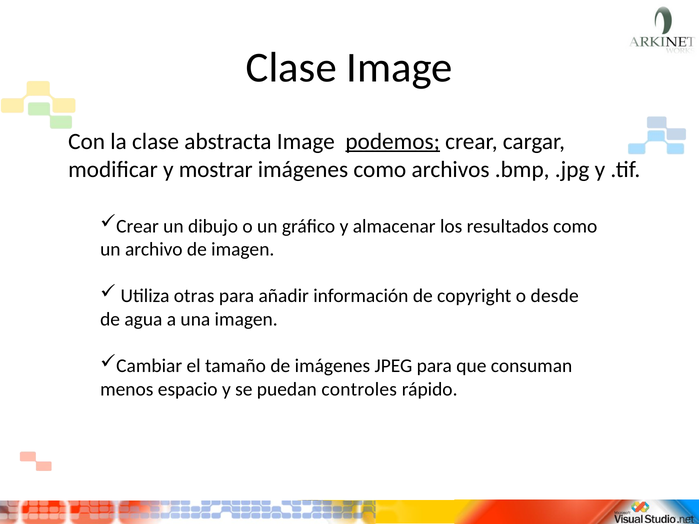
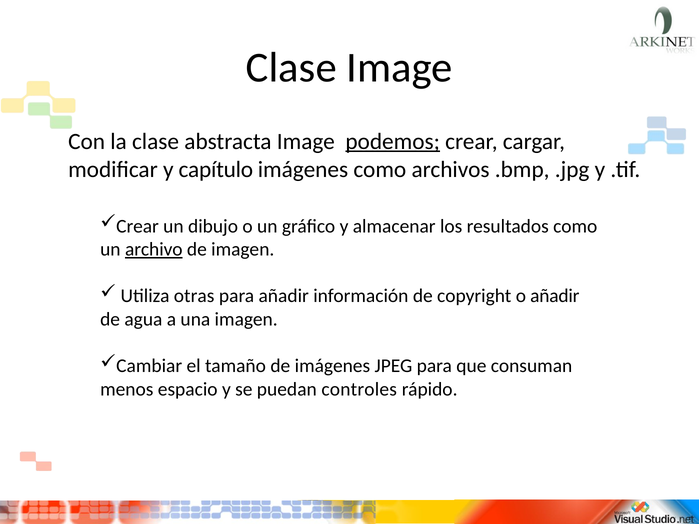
mostrar: mostrar -> capítulo (216, 169)
archivo underline: none -> present (154, 250)
o desde: desde -> añadir (555, 296)
